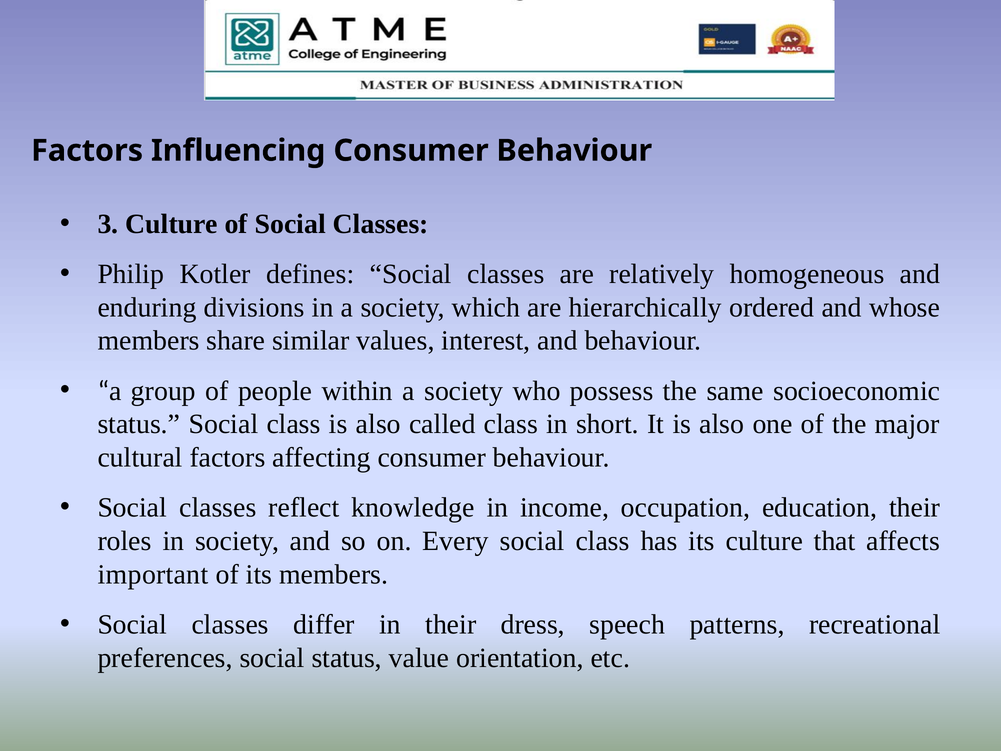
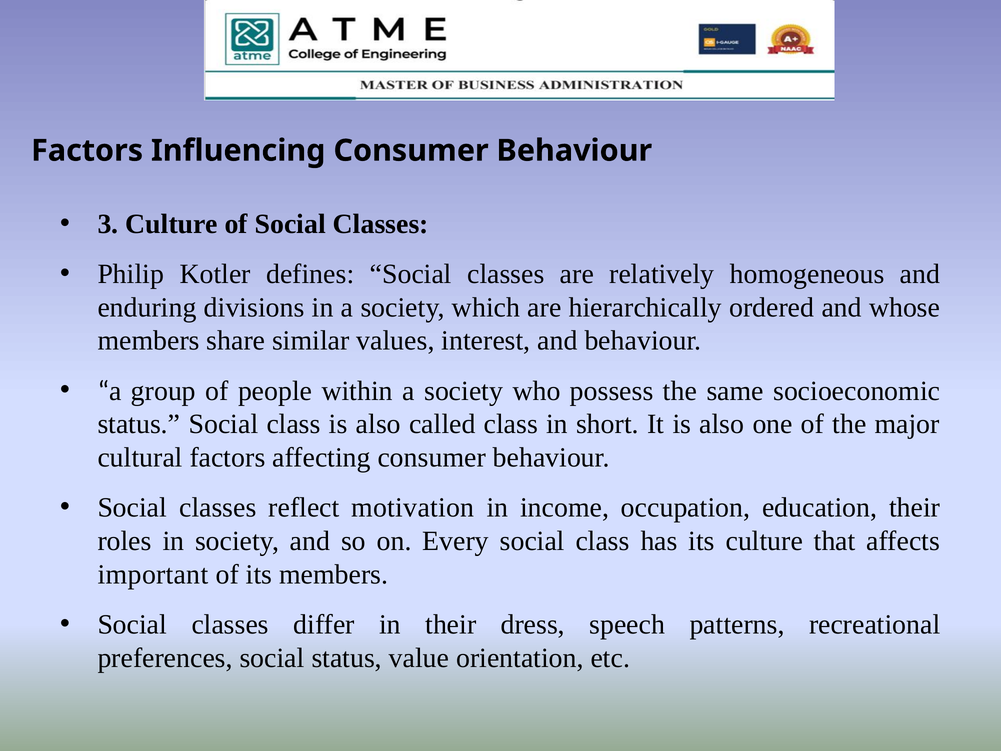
knowledge: knowledge -> motivation (413, 508)
